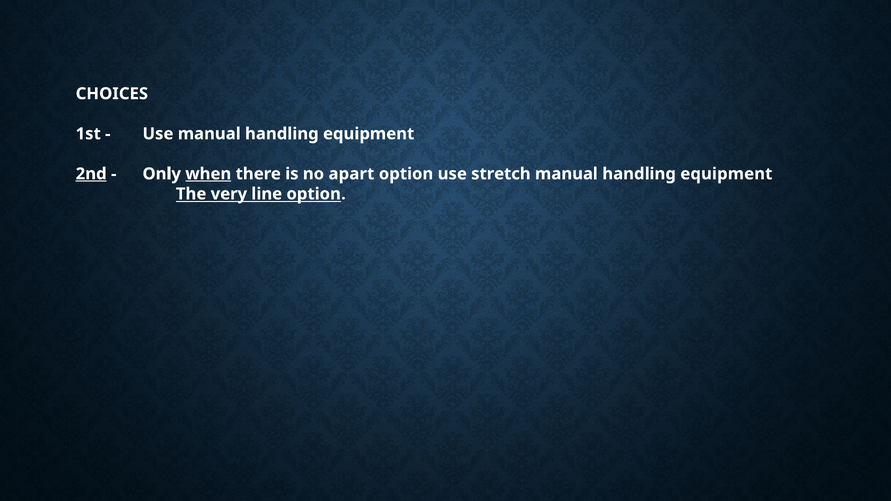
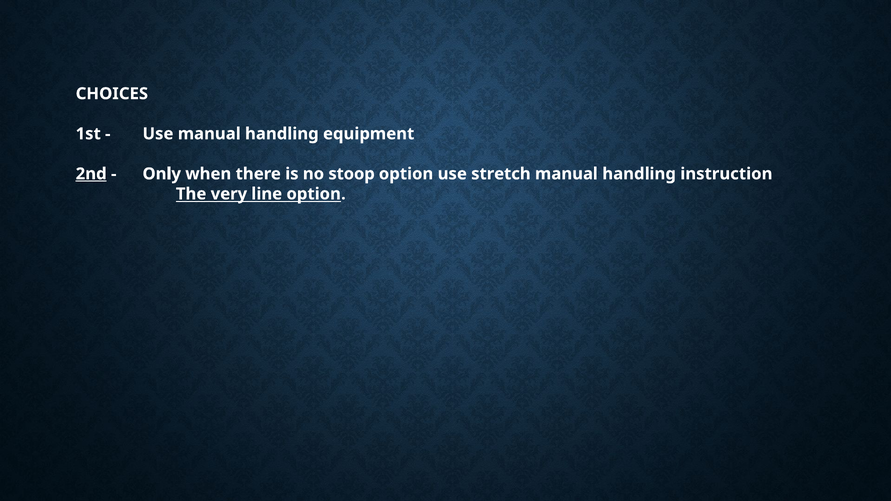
when underline: present -> none (208, 174)
apart: apart -> stoop (352, 174)
equipment: equipment -> instruction (726, 174)
